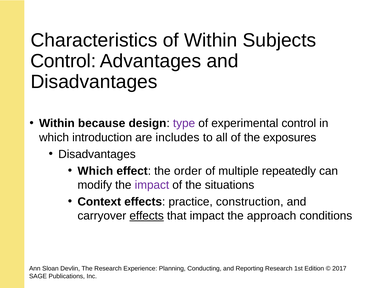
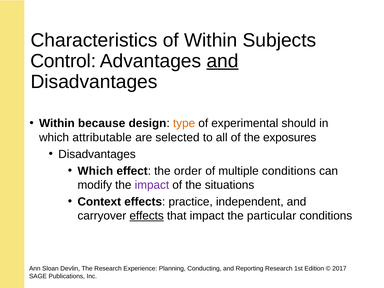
and underline: none -> present (223, 61)
type colour: purple -> orange (184, 123)
experimental control: control -> should (299, 123)
introduction: introduction -> attributable (102, 137)
includes: includes -> selected (177, 137)
multiple repeatedly: repeatedly -> conditions (289, 171)
construction: construction -> independent (250, 202)
approach: approach -> particular (272, 216)
